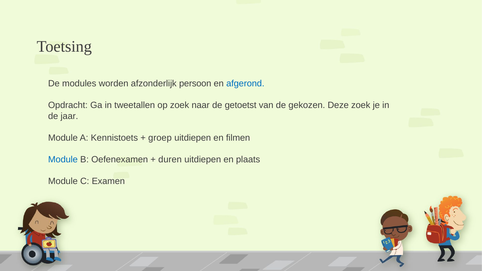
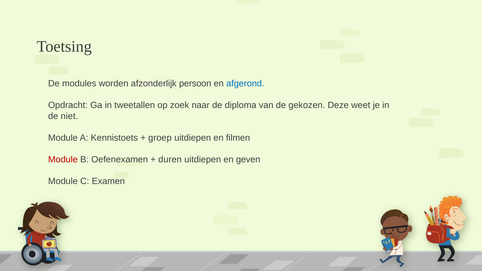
getoetst: getoetst -> diploma (241, 105)
Deze zoek: zoek -> weet (361, 105)
jaar: jaar -> niet (69, 116)
Module colour: blue -> red (63, 160)
plaats: plaats -> geven (248, 160)
